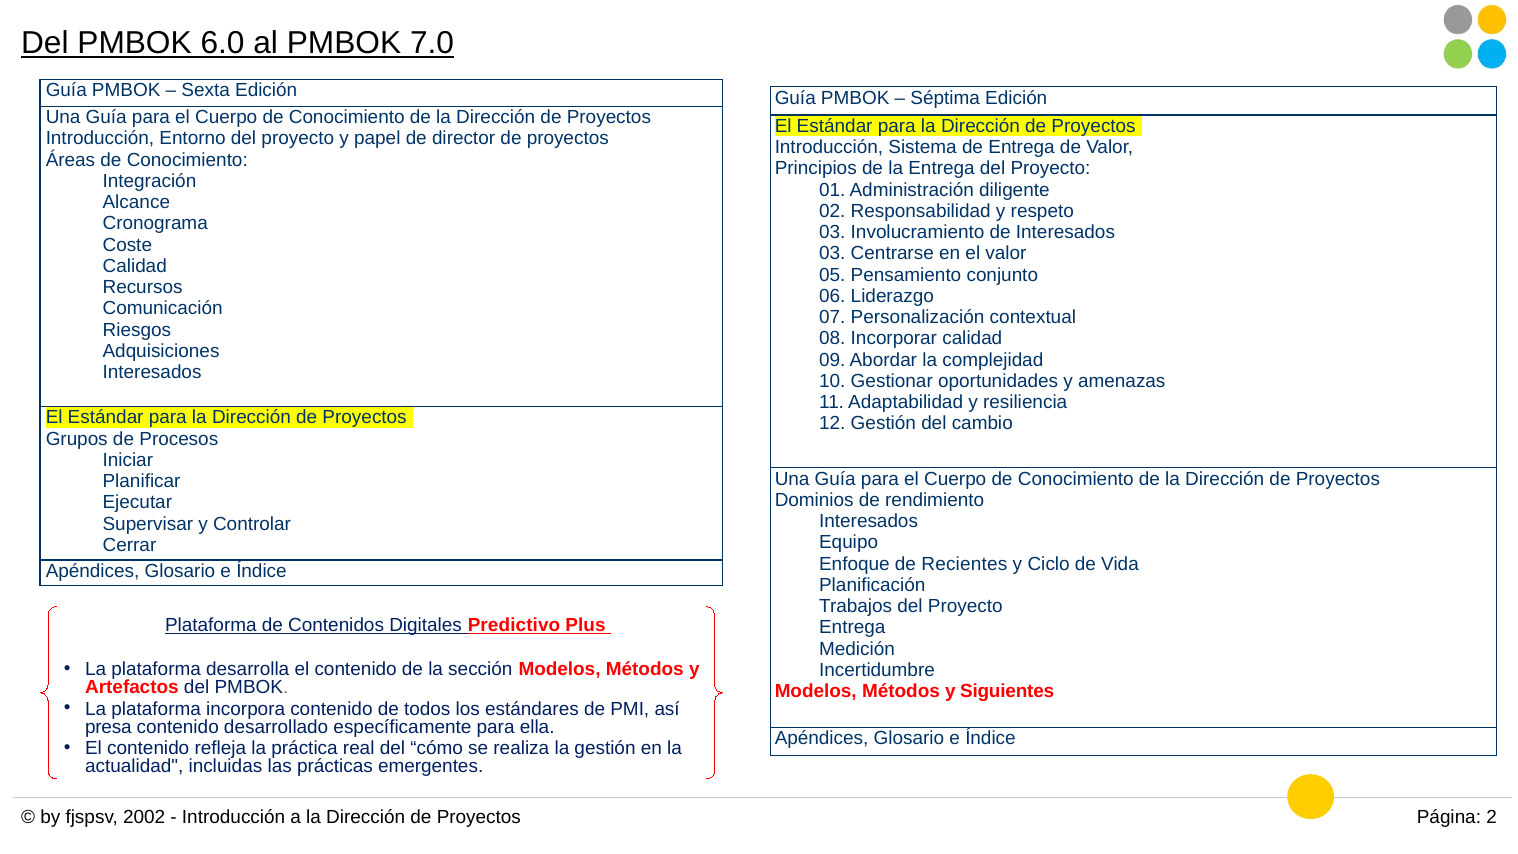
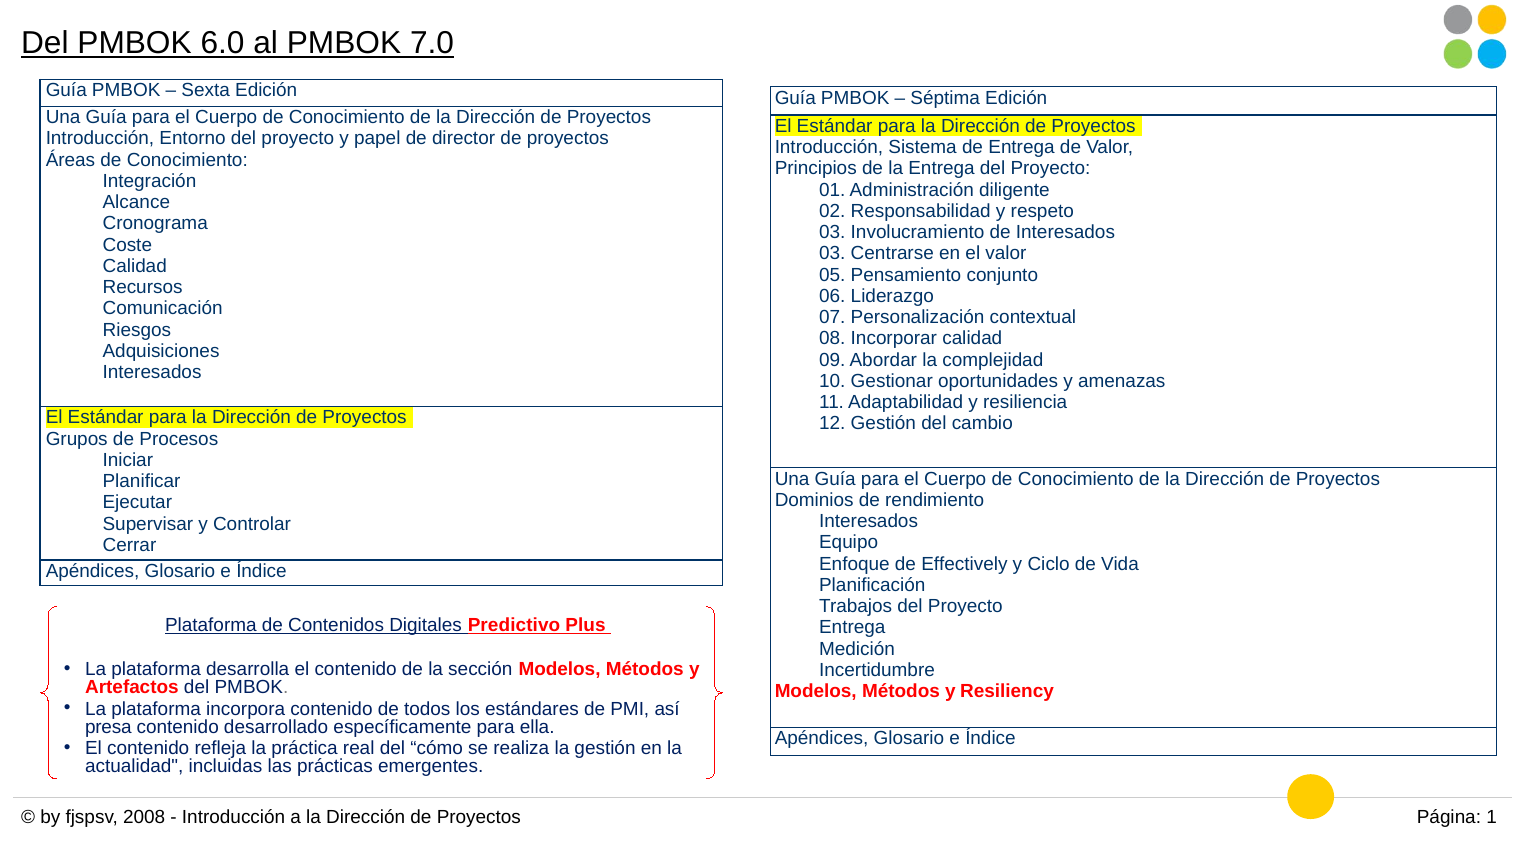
Recientes: Recientes -> Effectively (964, 564)
Siguientes: Siguientes -> Resiliency (1007, 691)
2002: 2002 -> 2008 (144, 817)
2: 2 -> 1 (1492, 817)
